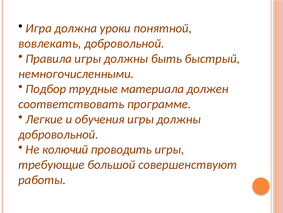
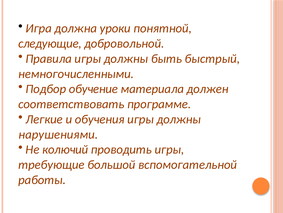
вовлекать: вовлекать -> следующие (50, 43)
трудные: трудные -> обучение (93, 89)
добровольной: добровольной -> нарушениями (58, 134)
совершенствуют: совершенствуют -> вспомогательной (188, 164)
